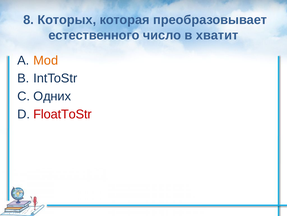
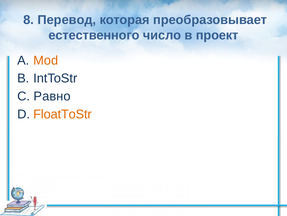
Которых: Которых -> Перевод (67, 20)
хватит: хватит -> проект (217, 35)
Одних: Одних -> Равно (52, 96)
FloatToStr colour: red -> orange (62, 114)
